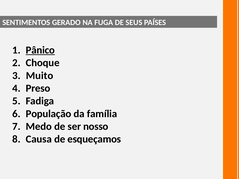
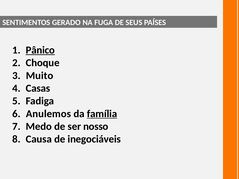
Preso: Preso -> Casas (38, 88)
População: População -> Anulemos (48, 114)
família underline: none -> present (102, 114)
esqueçamos: esqueçamos -> inegociáveis (94, 139)
